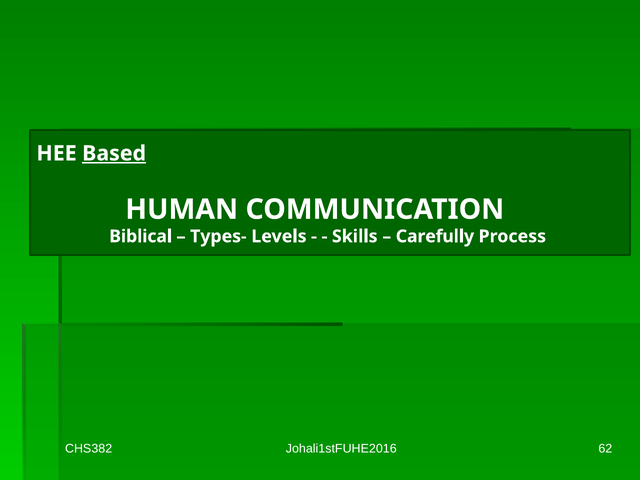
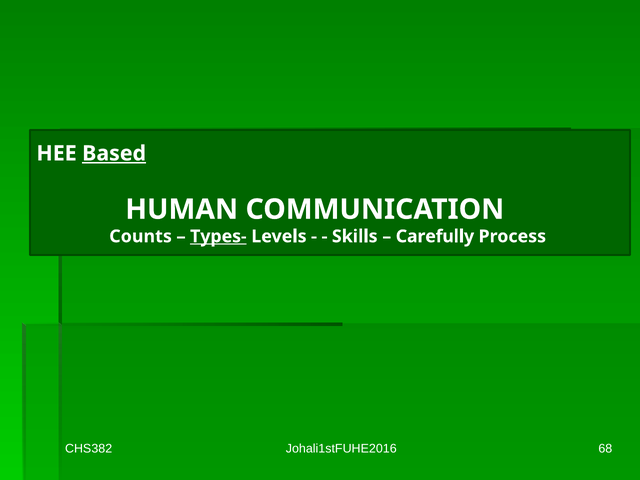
Biblical: Biblical -> Counts (141, 236)
Types- underline: none -> present (218, 236)
62: 62 -> 68 (605, 449)
